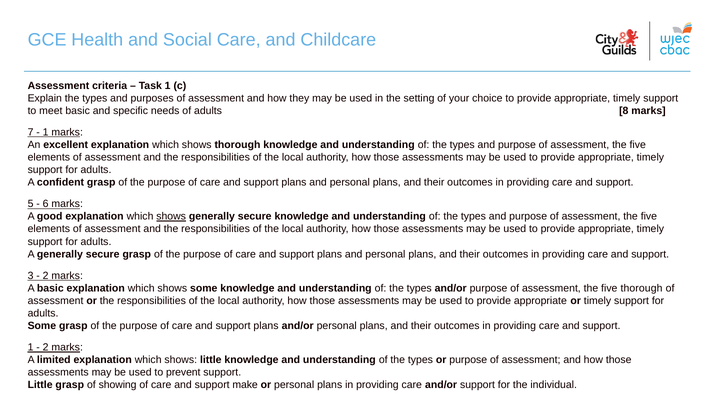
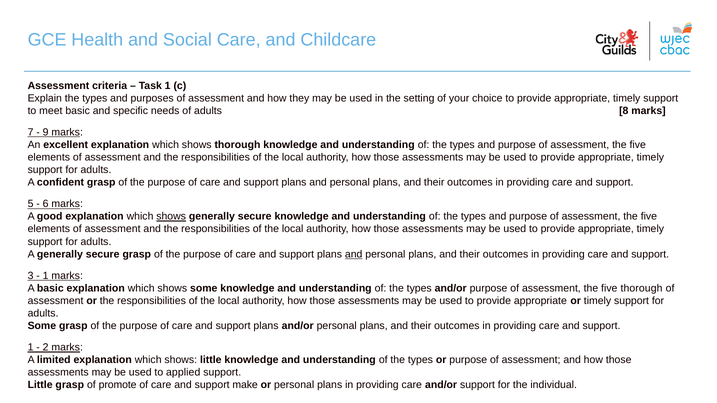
1: 1 -> 9 (46, 132)
and underline: none -> present (354, 254)
2: 2 -> 1 (46, 276)
prevent: prevent -> applied (183, 373)
showing: showing -> promote (118, 385)
